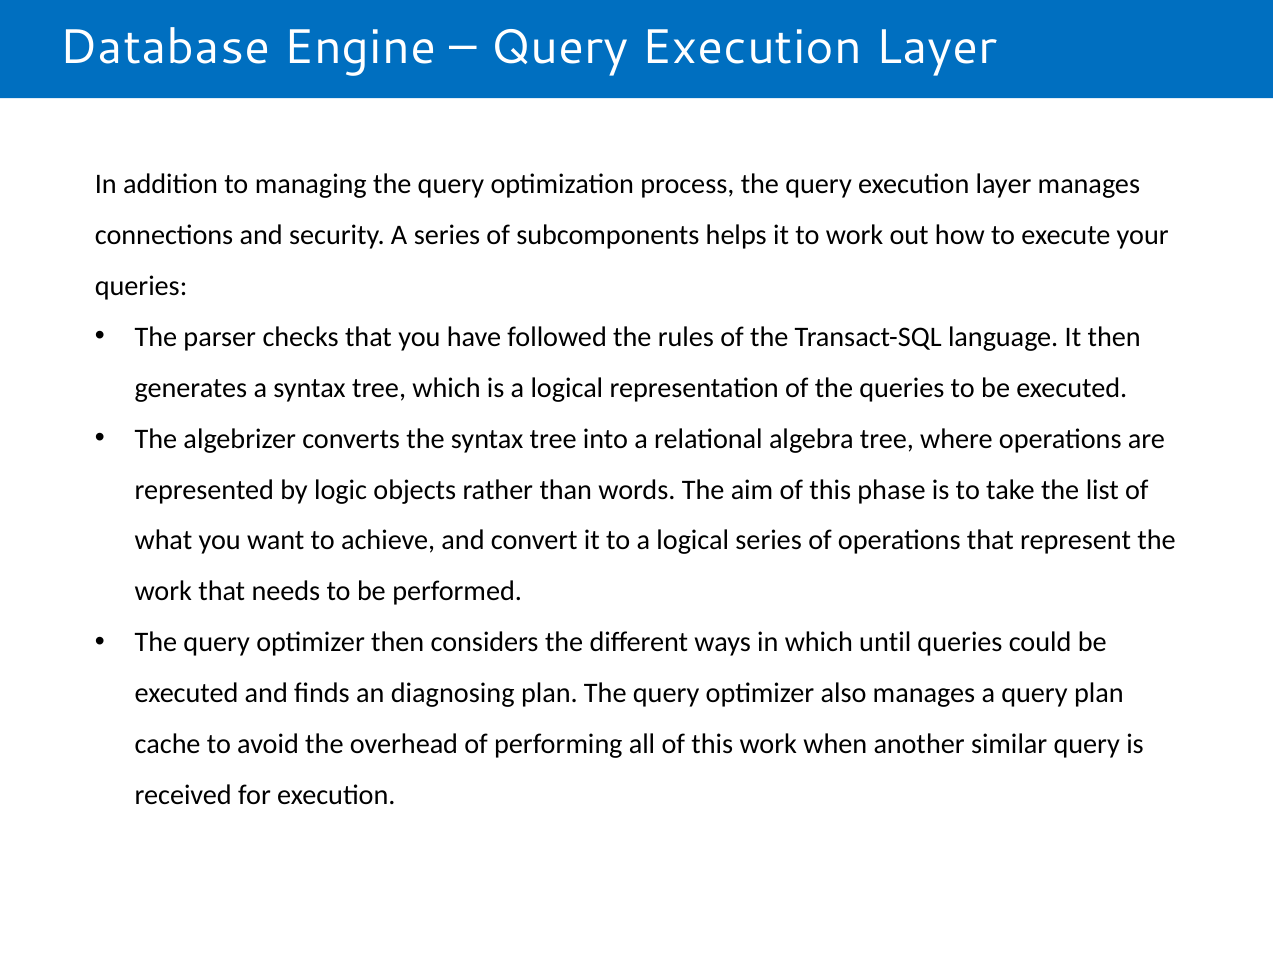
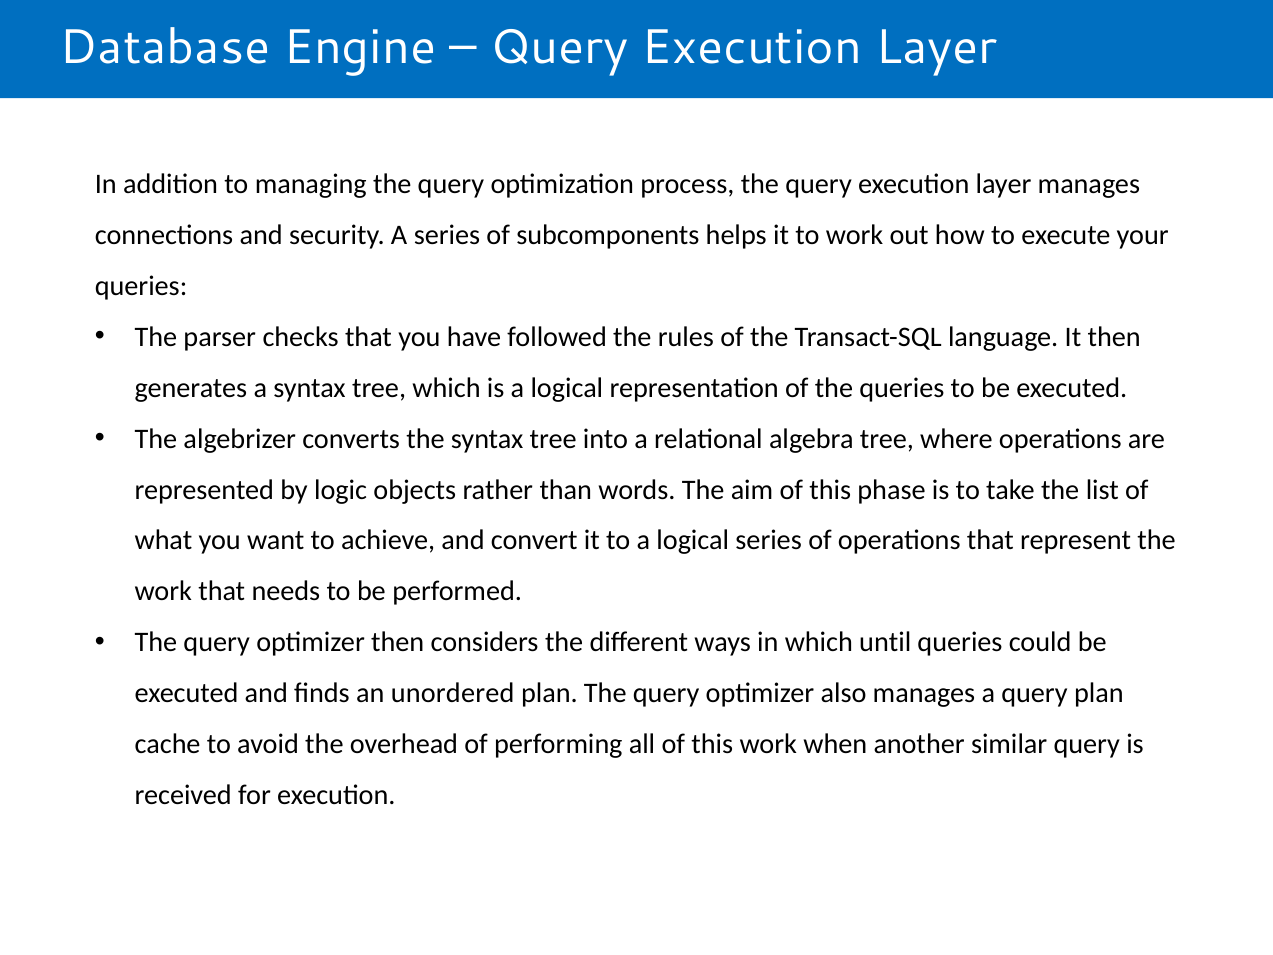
diagnosing: diagnosing -> unordered (453, 693)
